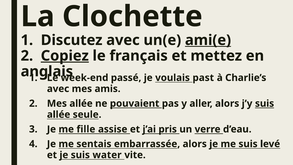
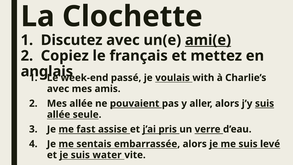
Copiez underline: present -> none (65, 56)
past: past -> with (203, 78)
fille: fille -> fast (86, 129)
